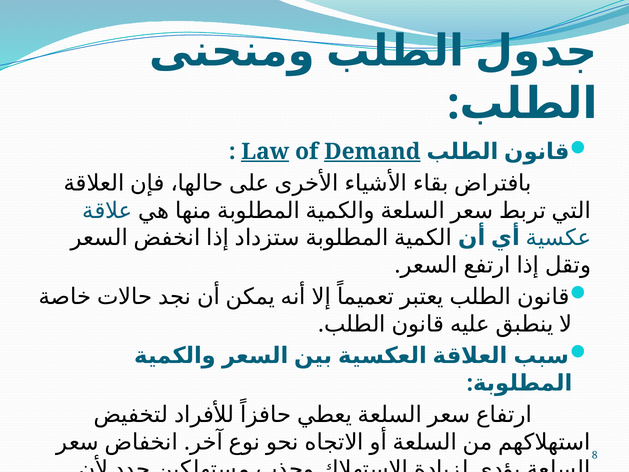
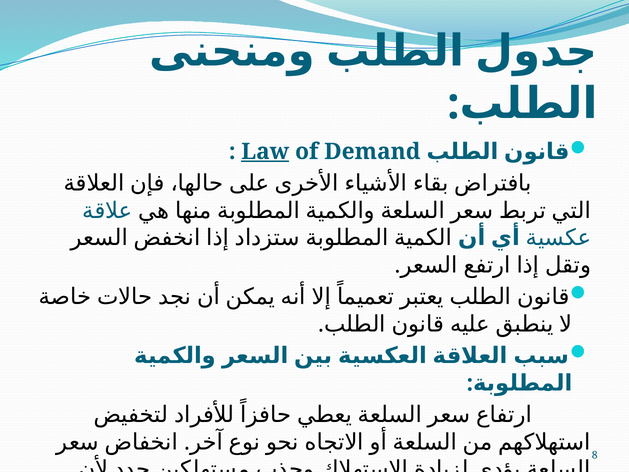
Demand underline: present -> none (372, 151)
